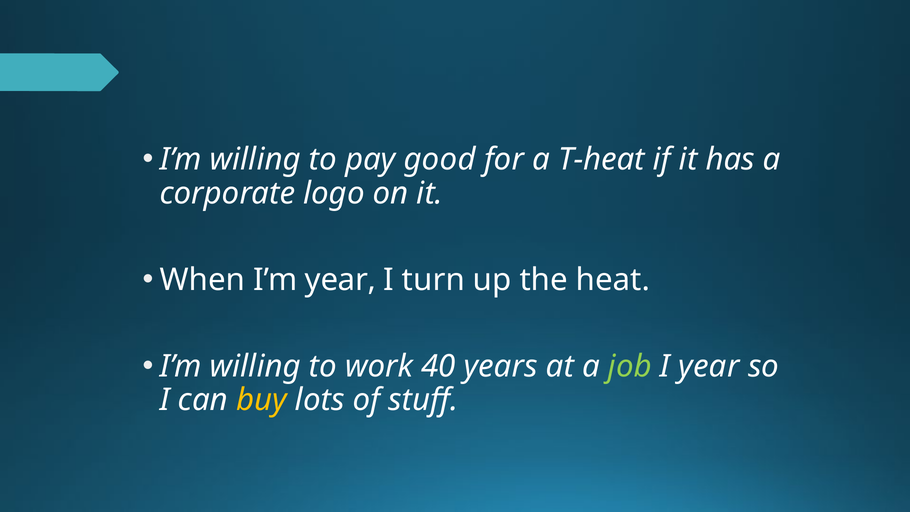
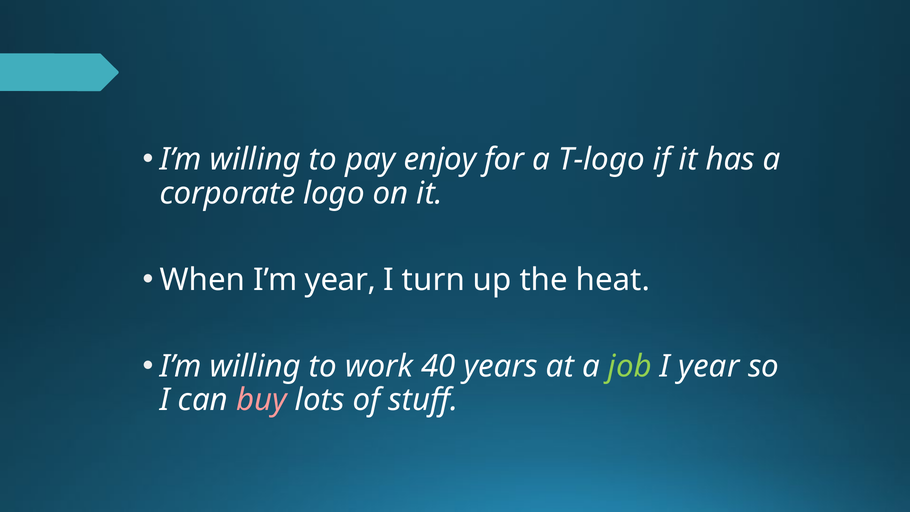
good: good -> enjoy (440, 159)
T-heat: T-heat -> T-logo (601, 159)
buy colour: yellow -> pink (261, 400)
